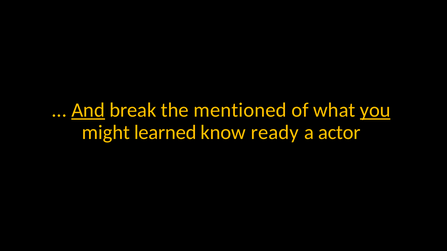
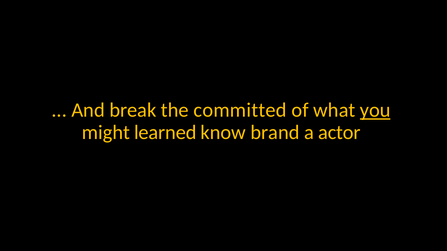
And underline: present -> none (88, 110)
mentioned: mentioned -> committed (240, 110)
ready: ready -> brand (275, 132)
